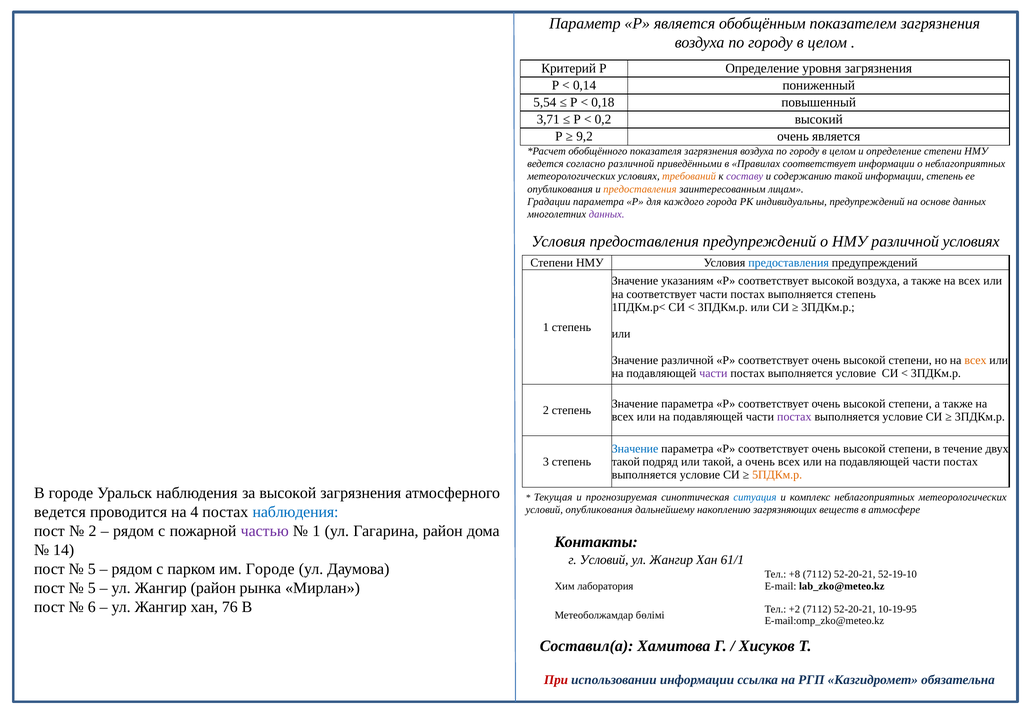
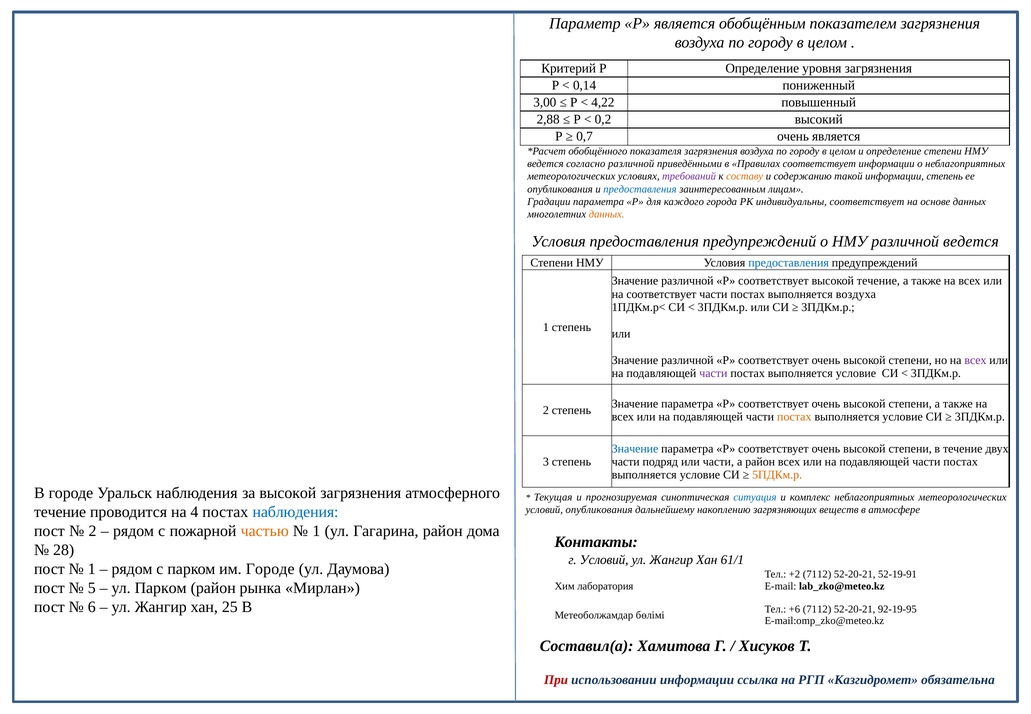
5,54: 5,54 -> 3,00 (545, 102)
0,18: 0,18 -> 4,22 (603, 102)
3,71: 3,71 -> 2,88 (548, 119)
9,2: 9,2 -> 0,7 (585, 136)
требований colour: orange -> purple (689, 176)
составу colour: purple -> orange (745, 176)
предоставления colour: orange -> blue (640, 189)
индивидуальны предупреждений: предупреждений -> соответствует (867, 202)
данных colour: purple -> orange (607, 214)
различной условиях: условиях -> ведется (971, 241)
указаниям: указаниям -> различной (687, 281)
высокой воздуха: воздуха -> течение (878, 281)
выполняется степень: степень -> воздуха (856, 294)
всех colour: orange -> purple (975, 360)
постах colour: purple -> orange (794, 417)
такой: такой -> части (626, 462)
или такой: такой -> части (718, 462)
а очень: очень -> район (760, 462)
ведется: ведется -> течение (60, 512)
частью colour: purple -> orange (265, 531)
14: 14 -> 28 (64, 550)
5: 5 -> 1 (92, 569)
+8: +8 -> +2 (794, 574)
52-19-10: 52-19-10 -> 52-19-91 (897, 574)
Жангир: Жангир -> Парком (161, 588)
76: 76 -> 25 (230, 607)
+2: +2 -> +6 (794, 609)
10-19-95: 10-19-95 -> 92-19-95 (897, 609)
